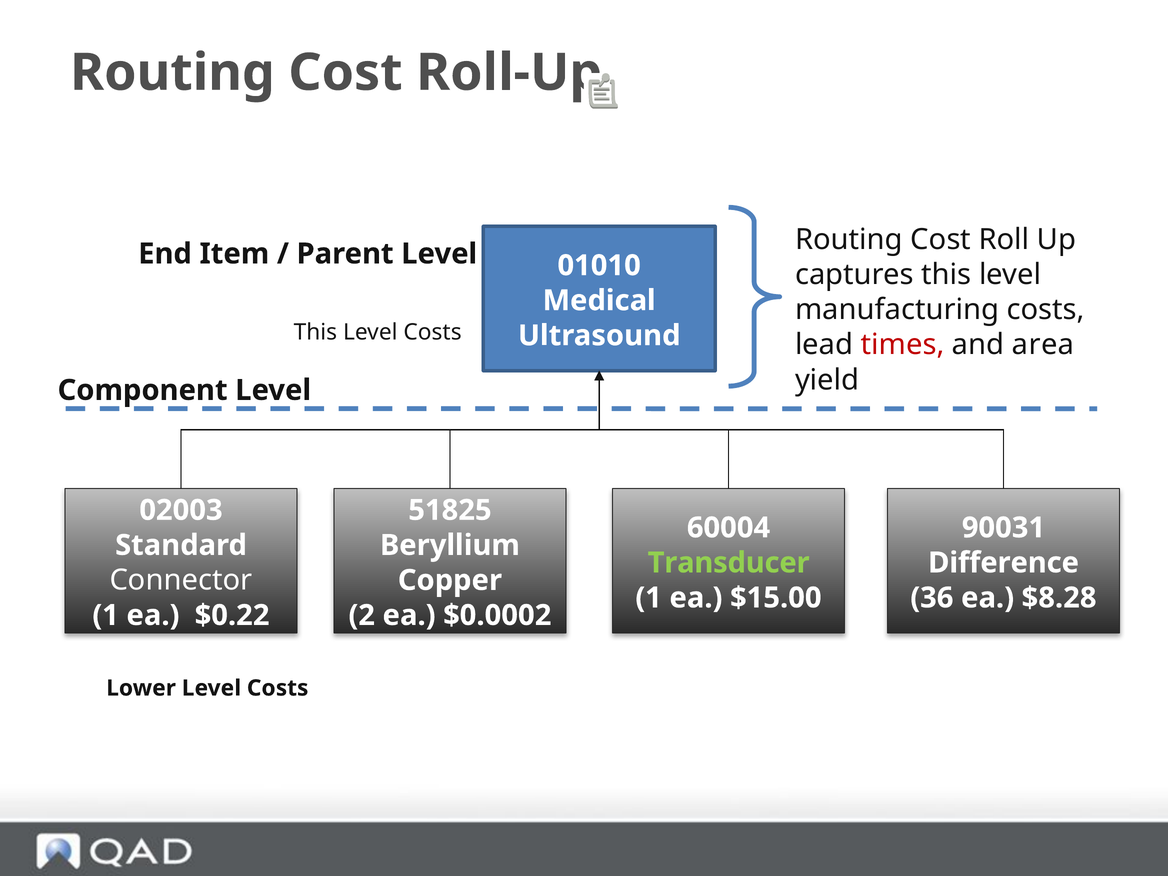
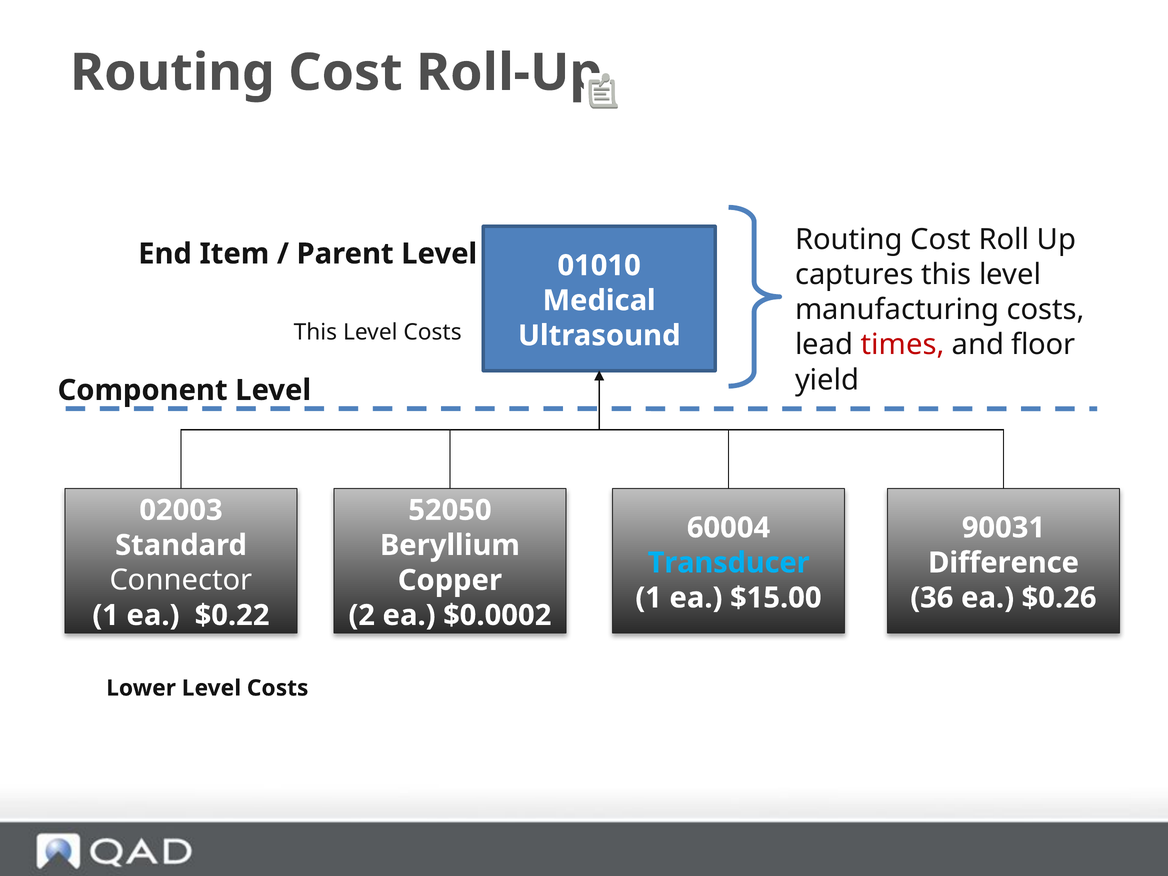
area: area -> floor (1043, 345)
51825: 51825 -> 52050 (450, 510)
Transducer colour: light green -> light blue (729, 563)
$8.28: $8.28 -> $0.26 (1059, 598)
